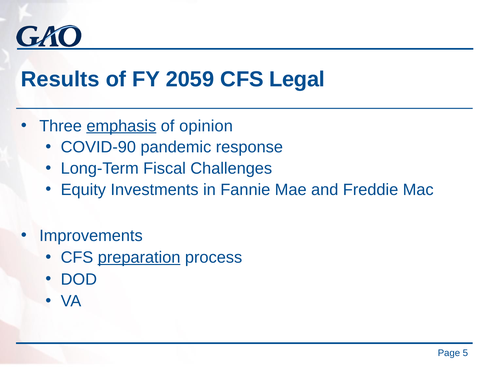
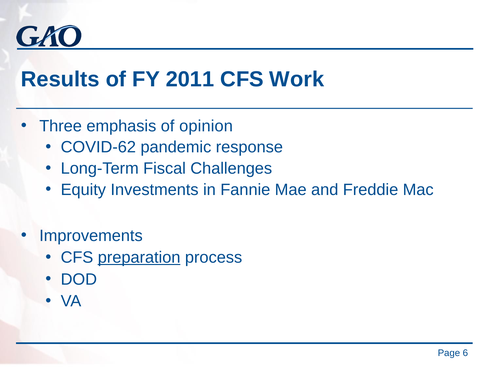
2059: 2059 -> 2011 (190, 79)
Legal: Legal -> Work (297, 79)
emphasis underline: present -> none (121, 126)
COVID-90: COVID-90 -> COVID-62 (98, 147)
5: 5 -> 6 (465, 352)
